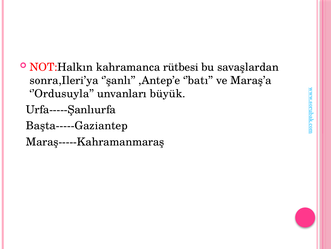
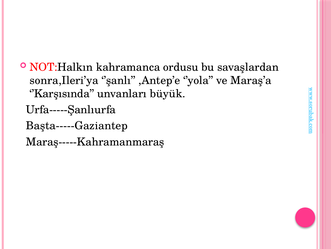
rütbesi: rütbesi -> ordusu (181, 67)
’batı: ’batı -> ’yola (198, 80)
’Ordusuyla: ’Ordusuyla -> ’Karşısında (62, 93)
